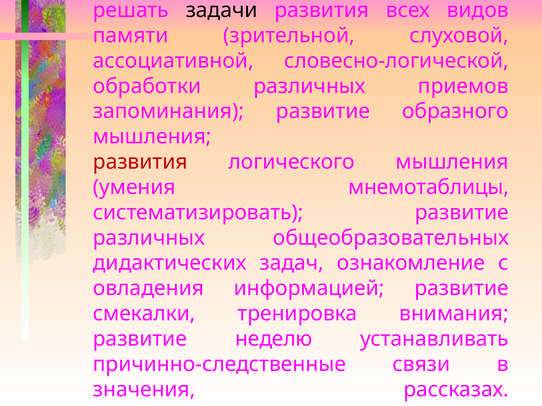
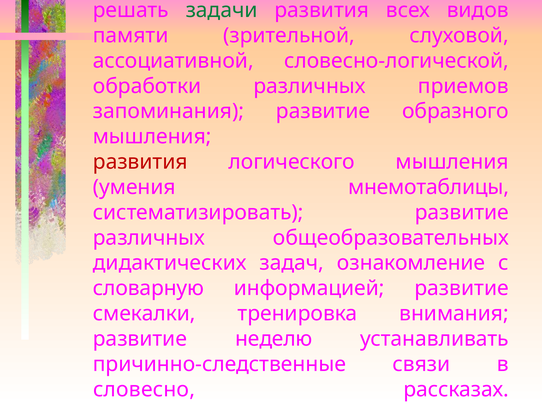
задачи colour: black -> green (222, 10)
овладения: овладения -> словарную (148, 289)
значения: значения -> словесно (144, 390)
